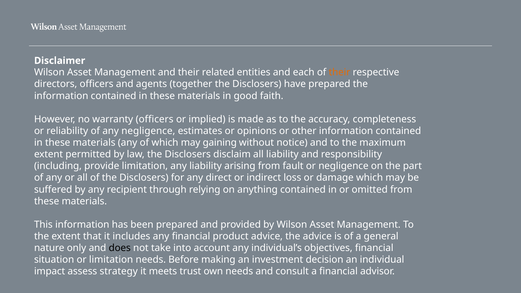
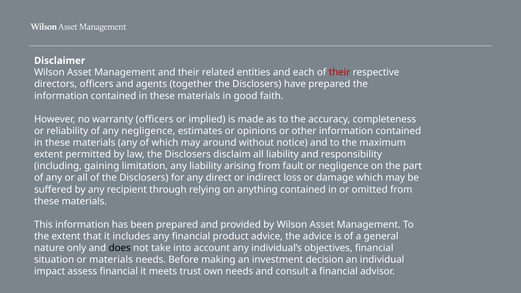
their colour: orange -> red (339, 72)
gaining: gaining -> around (220, 143)
provide: provide -> gaining (102, 166)
or limitation: limitation -> materials (111, 260)
assess strategy: strategy -> financial (119, 271)
